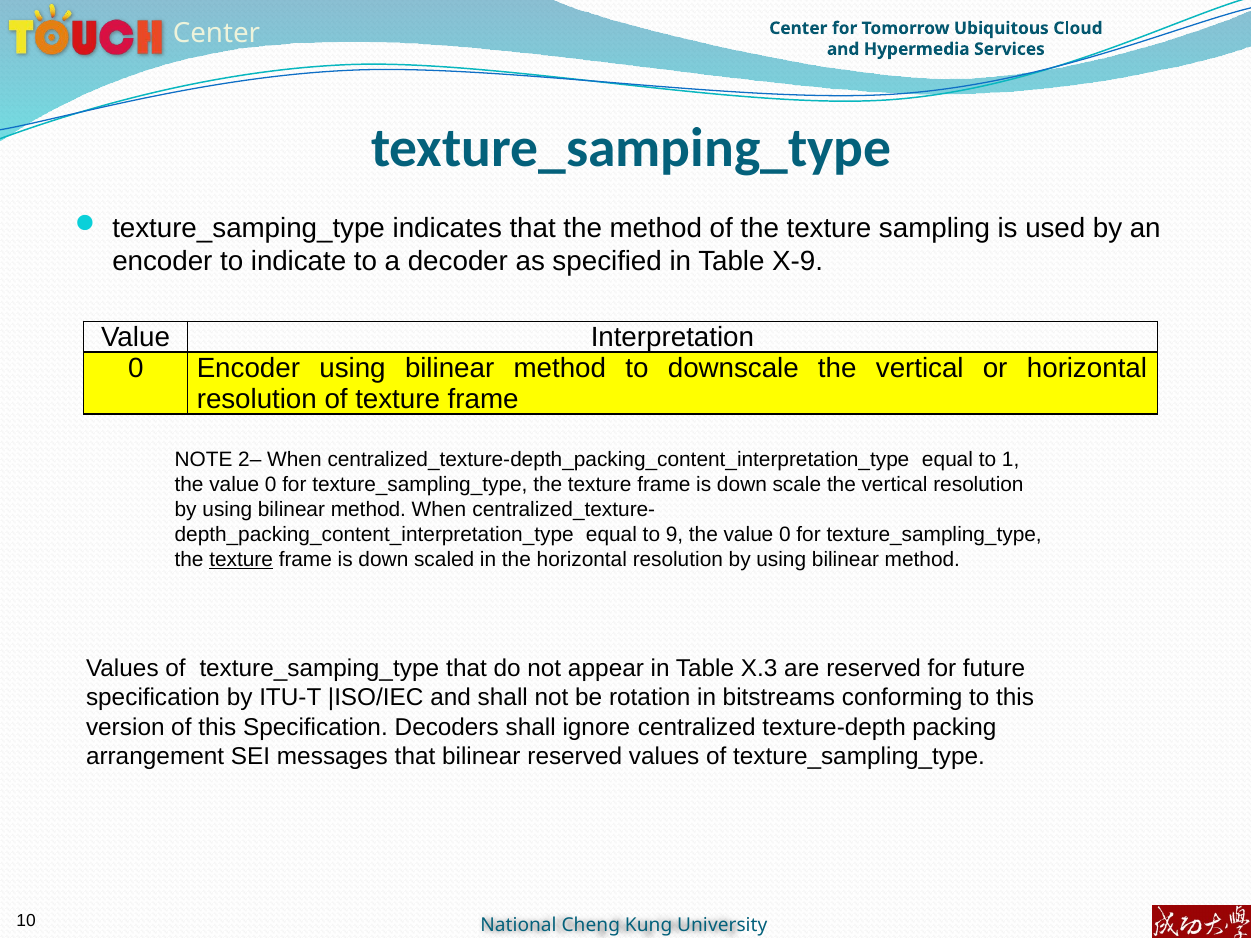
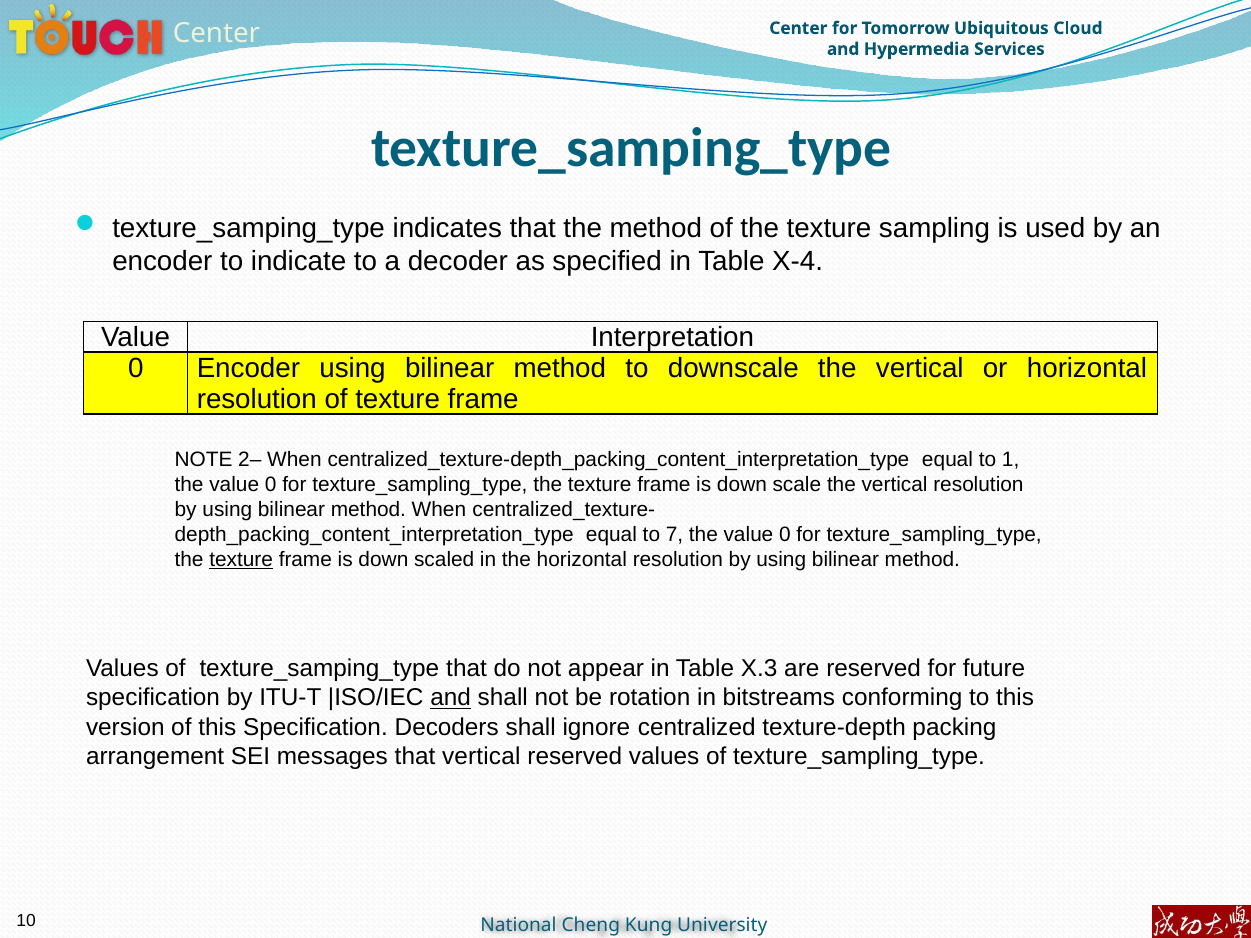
X‑9: X‑9 -> X‑4 (798, 261)
9: 9 -> 7 (674, 535)
and underline: none -> present (451, 698)
that bilinear: bilinear -> vertical (481, 756)
